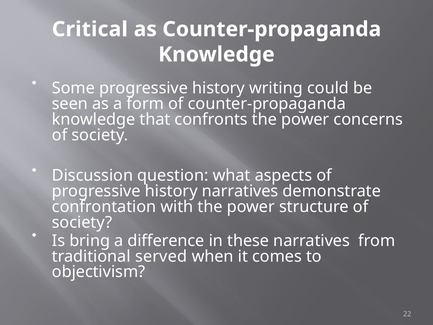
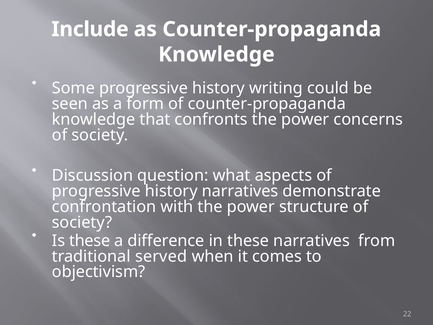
Critical: Critical -> Include (90, 29)
Is bring: bring -> these (90, 241)
